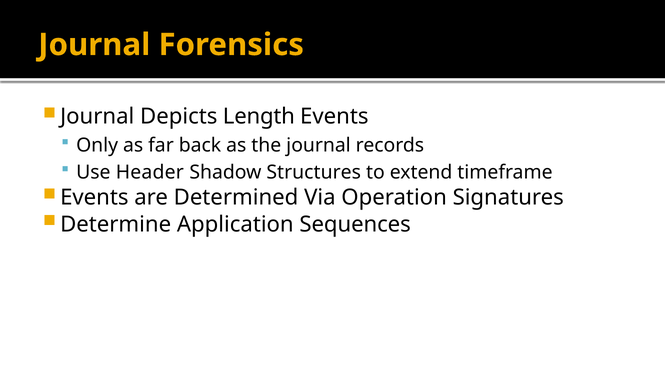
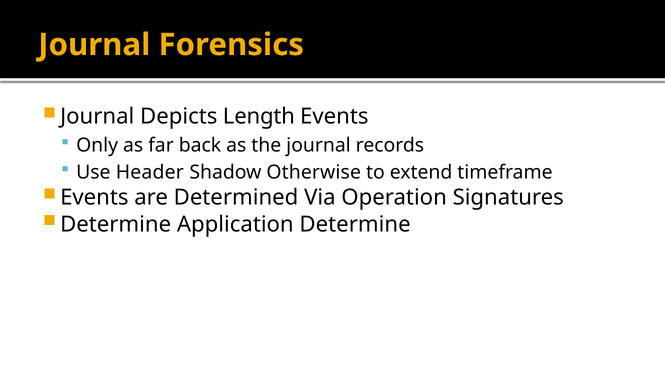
Structures: Structures -> Otherwise (314, 172)
Application Sequences: Sequences -> Determine (355, 224)
